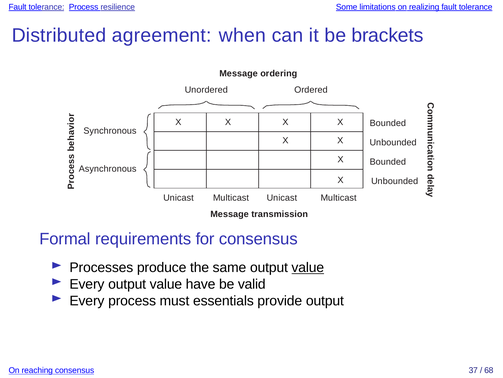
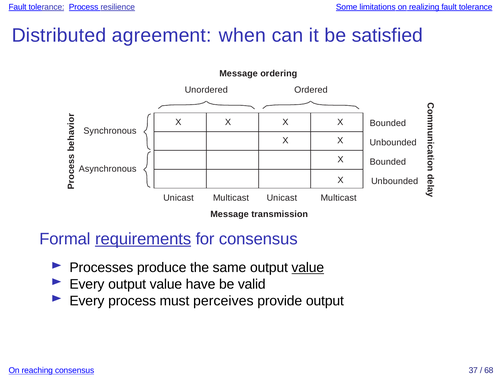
brackets: brackets -> satisfied (387, 36)
requirements underline: none -> present (143, 239)
essentials: essentials -> perceives (223, 301)
